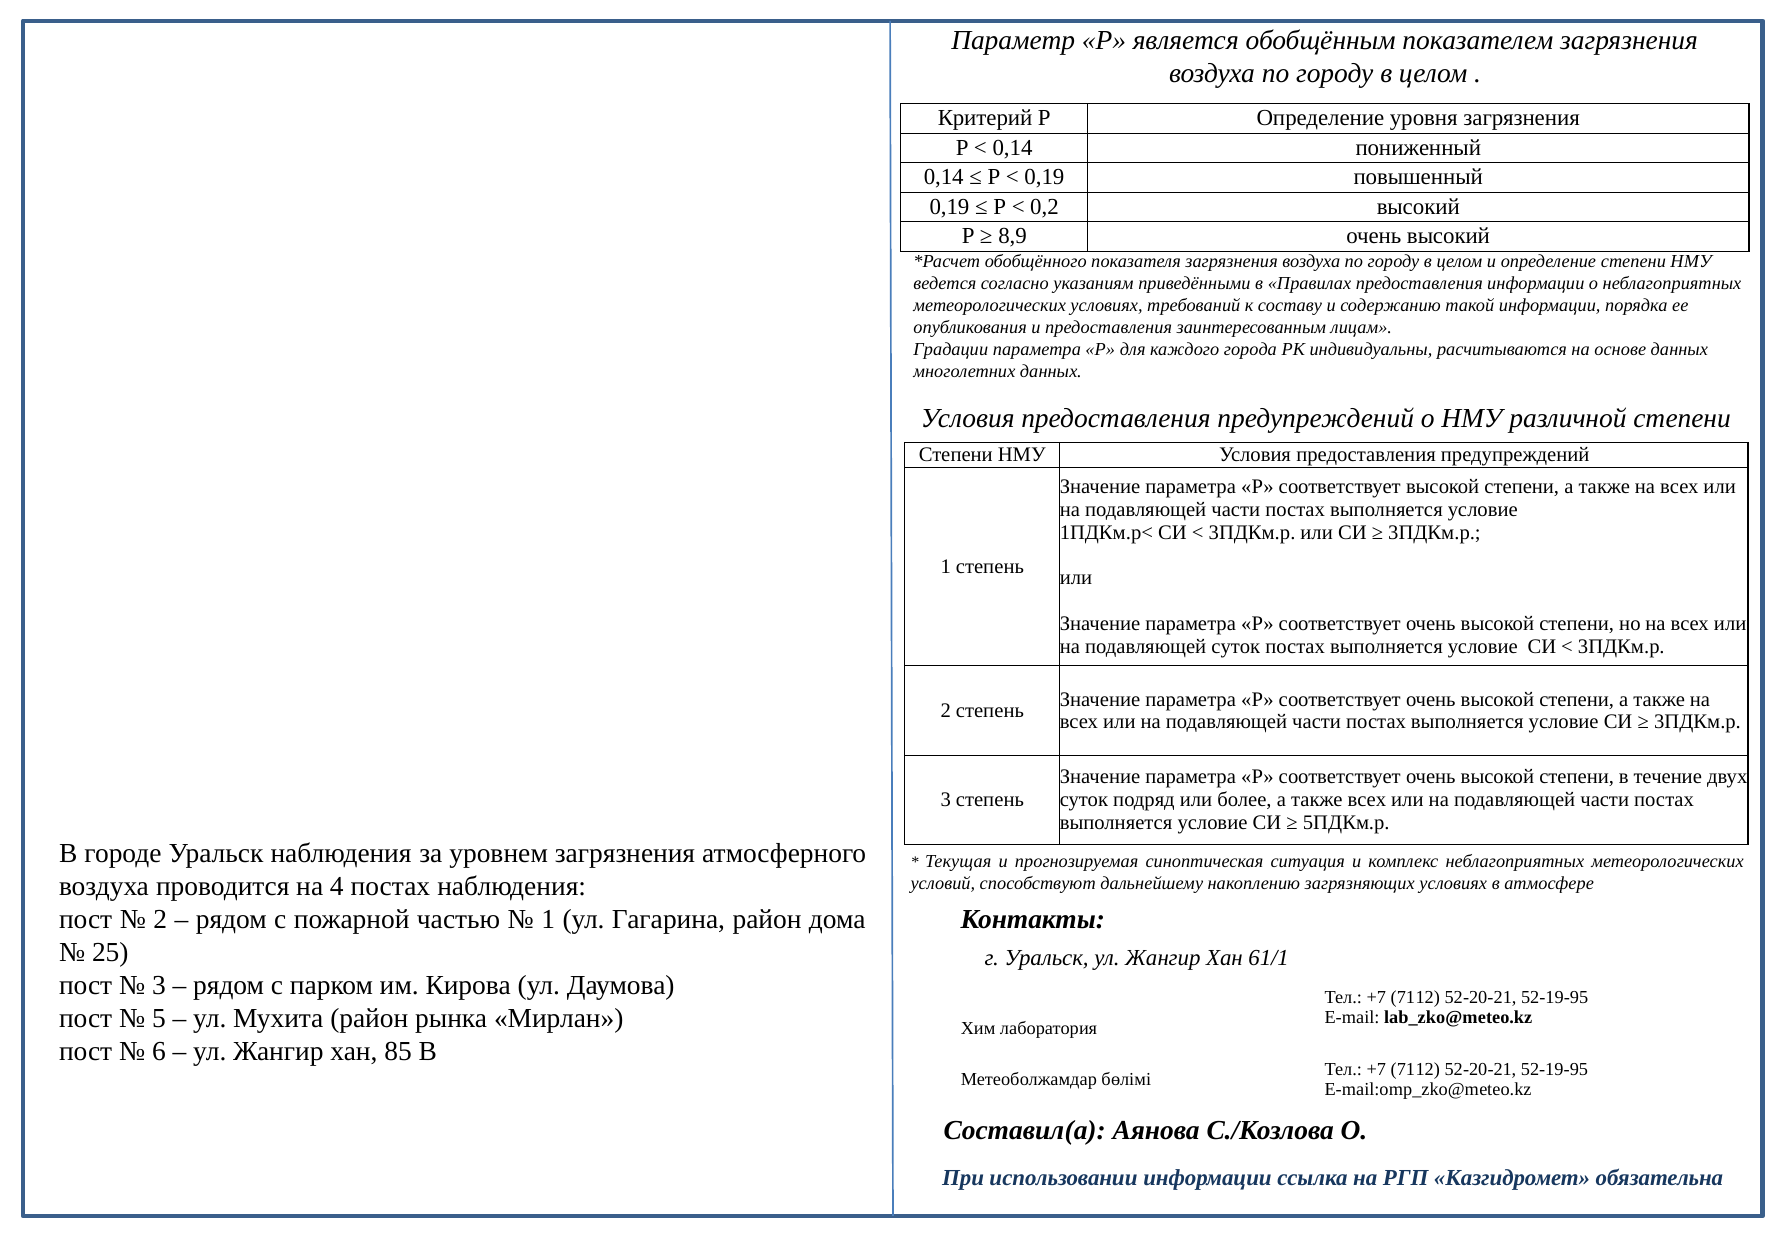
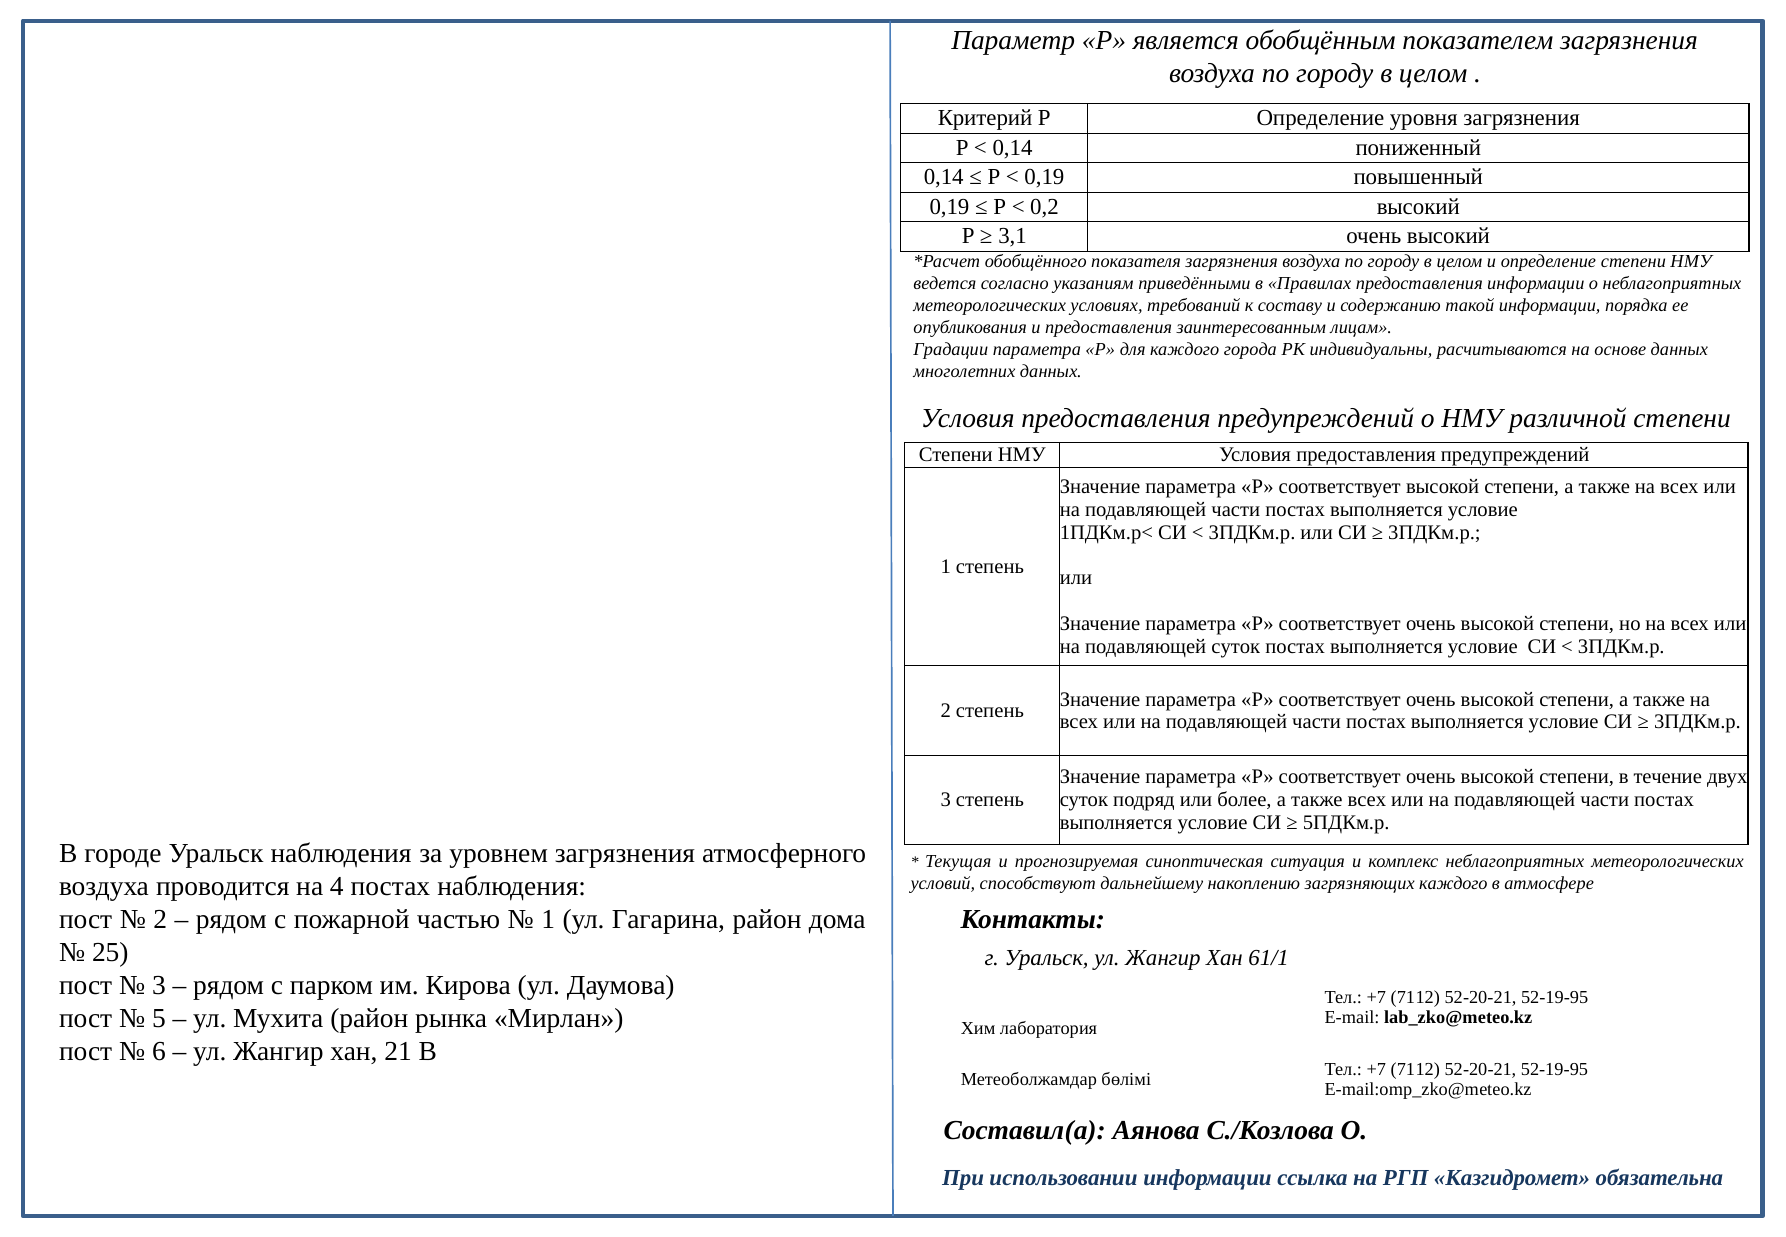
8,9: 8,9 -> 3,1 (1013, 236)
загрязняющих условиях: условиях -> каждого (1453, 883)
85: 85 -> 21 (398, 1051)
